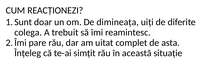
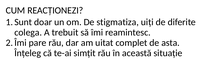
dimineața: dimineața -> stigmatiza (118, 22)
